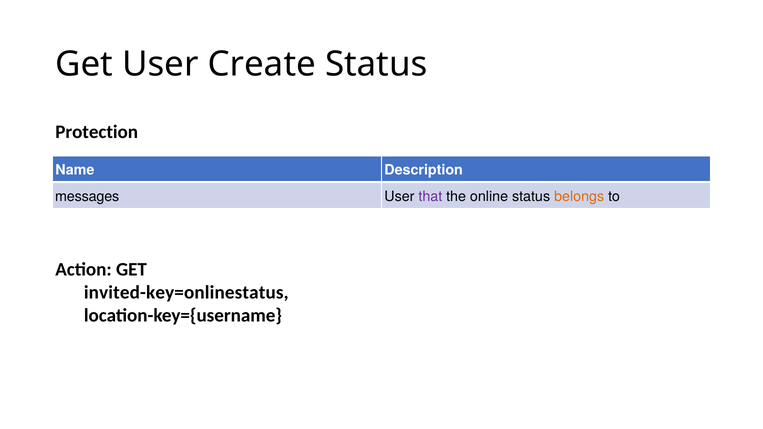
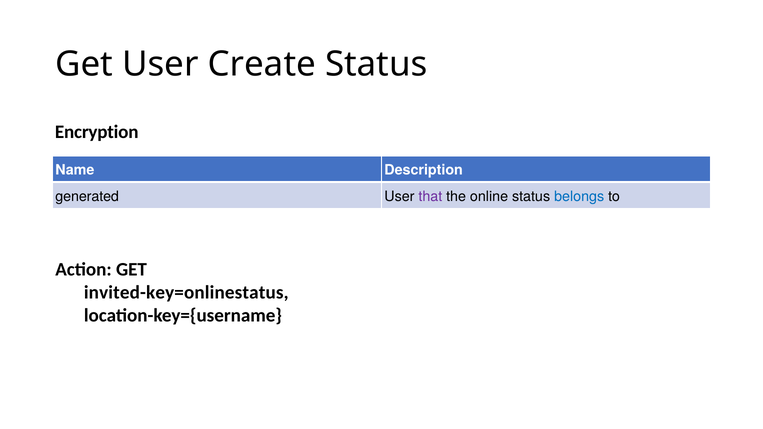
Protection: Protection -> Encryption (97, 132)
messages: messages -> generated (87, 197)
belongs colour: orange -> blue (579, 197)
